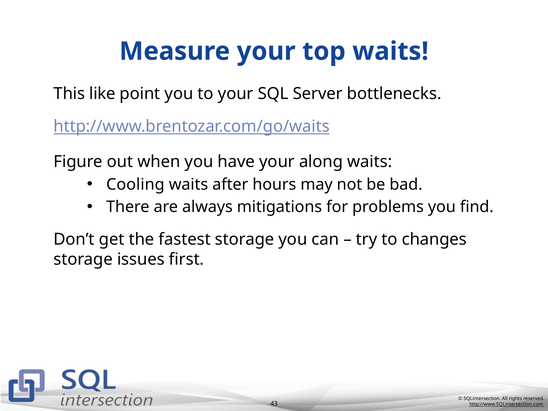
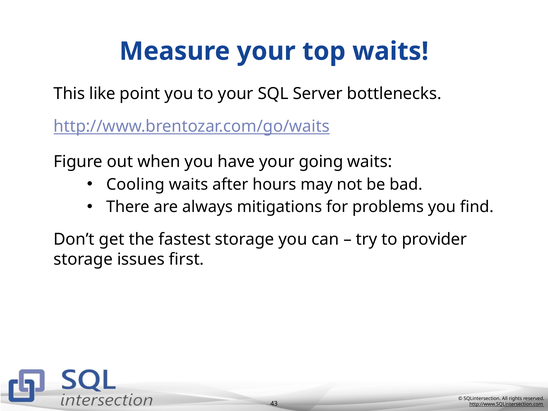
along: along -> going (321, 162)
changes: changes -> provider (434, 239)
